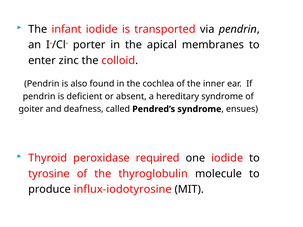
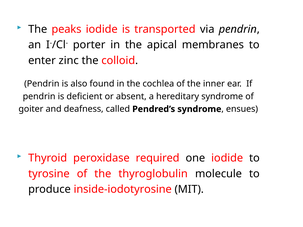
infant: infant -> peaks (67, 29)
influx-iodotyrosine: influx-iodotyrosine -> inside-iodotyrosine (123, 190)
